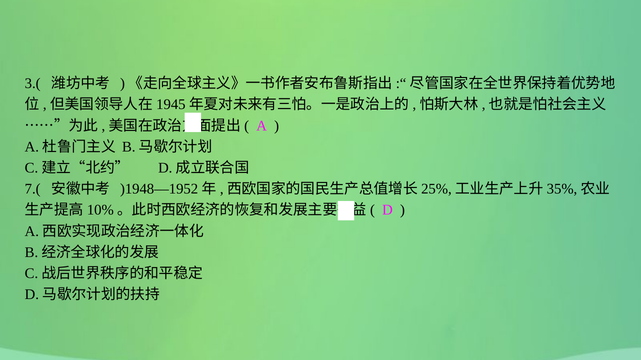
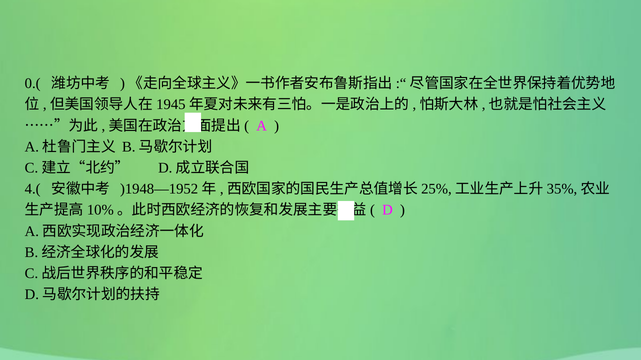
3.(: 3.( -> 0.( (33, 84)
7.(: 7.( -> 4.( (33, 189)
